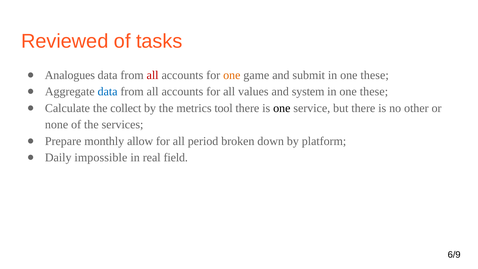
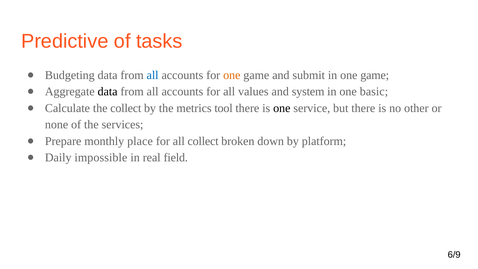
Reviewed: Reviewed -> Predictive (65, 41)
Analogues: Analogues -> Budgeting (70, 75)
all colour: red -> blue (153, 75)
submit in one these: these -> game (375, 75)
data colour: blue -> black (108, 92)
these: these -> basic (374, 92)
allow: allow -> place (140, 141)
all period: period -> collect (203, 141)
